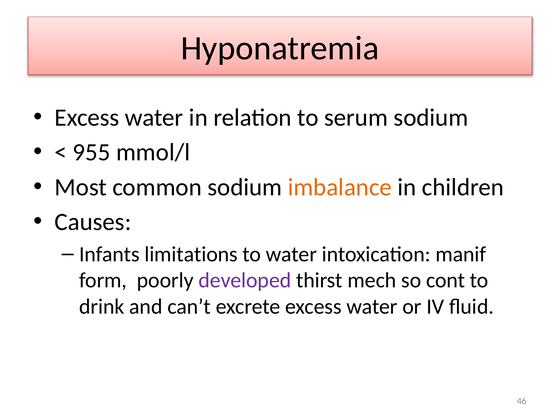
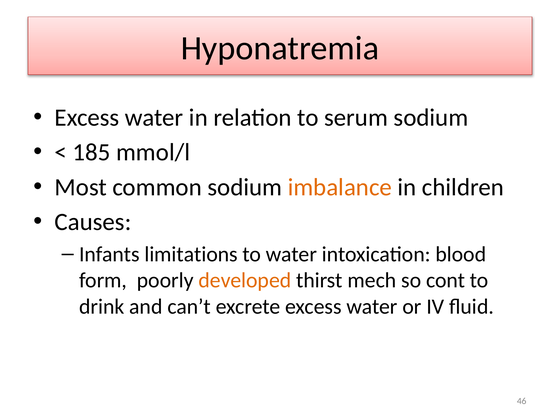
955: 955 -> 185 (91, 152)
manif: manif -> blood (461, 254)
developed colour: purple -> orange (245, 280)
